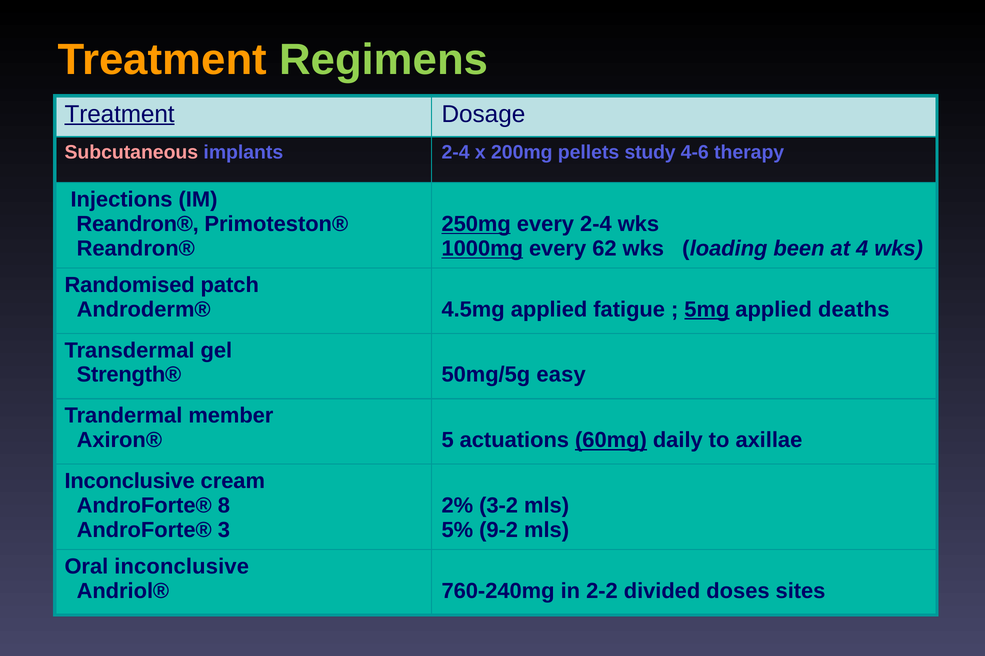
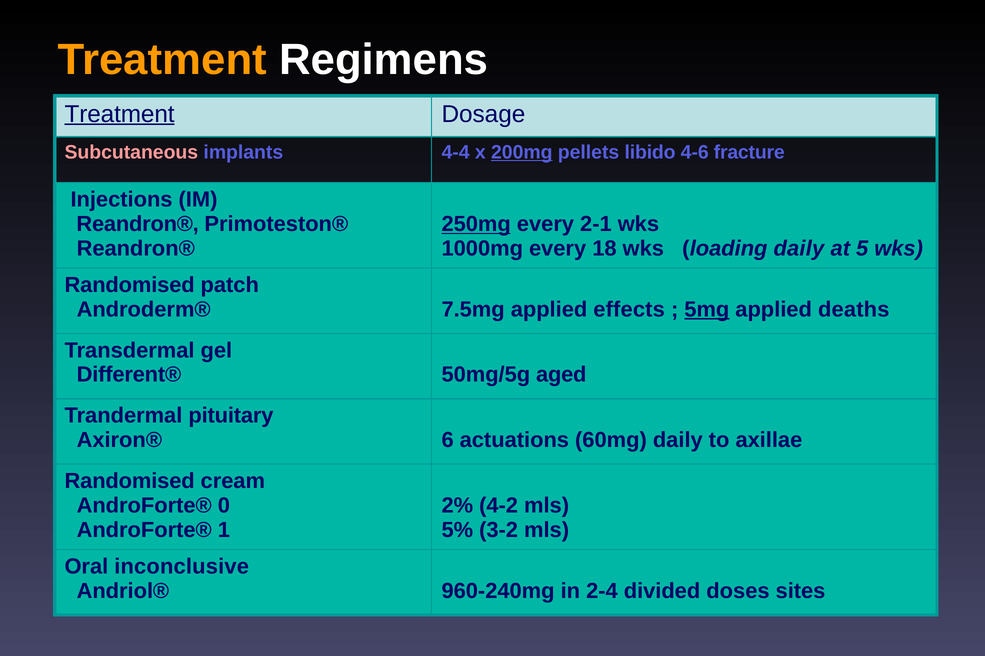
Regimens colour: light green -> white (384, 60)
implants 2-4: 2-4 -> 4-4 (456, 152)
200mg underline: none -> present (522, 152)
study: study -> libido (650, 152)
therapy: therapy -> fracture (749, 152)
every 2-4: 2-4 -> 2-1 (596, 224)
1000mg underline: present -> none (482, 249)
62: 62 -> 18 (604, 249)
loading been: been -> daily (799, 249)
4: 4 -> 5 (862, 249)
4.5mg: 4.5mg -> 7.5mg (473, 310)
fatigue: fatigue -> effects (629, 310)
Strength®: Strength® -> Different® (129, 375)
easy: easy -> aged (561, 375)
member: member -> pituitary (231, 416)
5: 5 -> 6 (448, 441)
60mg underline: present -> none (611, 441)
Inconclusive: Inconclusive -> Randomised (130, 482)
8: 8 -> 0 (224, 506)
3-2: 3-2 -> 4-2 (499, 506)
3: 3 -> 1 (224, 531)
9-2: 9-2 -> 3-2 (499, 531)
760-240mg: 760-240mg -> 960-240mg (498, 592)
2-2: 2-2 -> 2-4 (602, 592)
